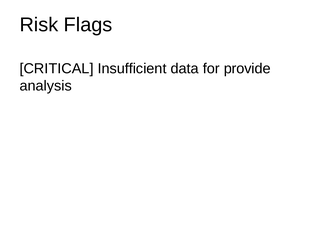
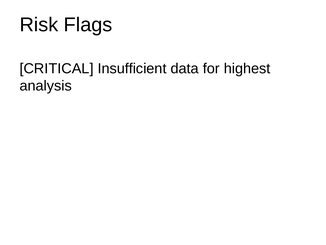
provide: provide -> highest (247, 68)
